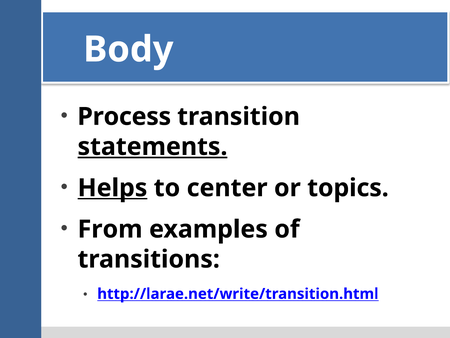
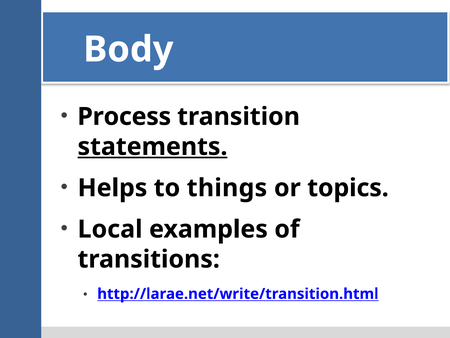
Helps underline: present -> none (112, 188)
center: center -> things (227, 188)
From: From -> Local (110, 229)
